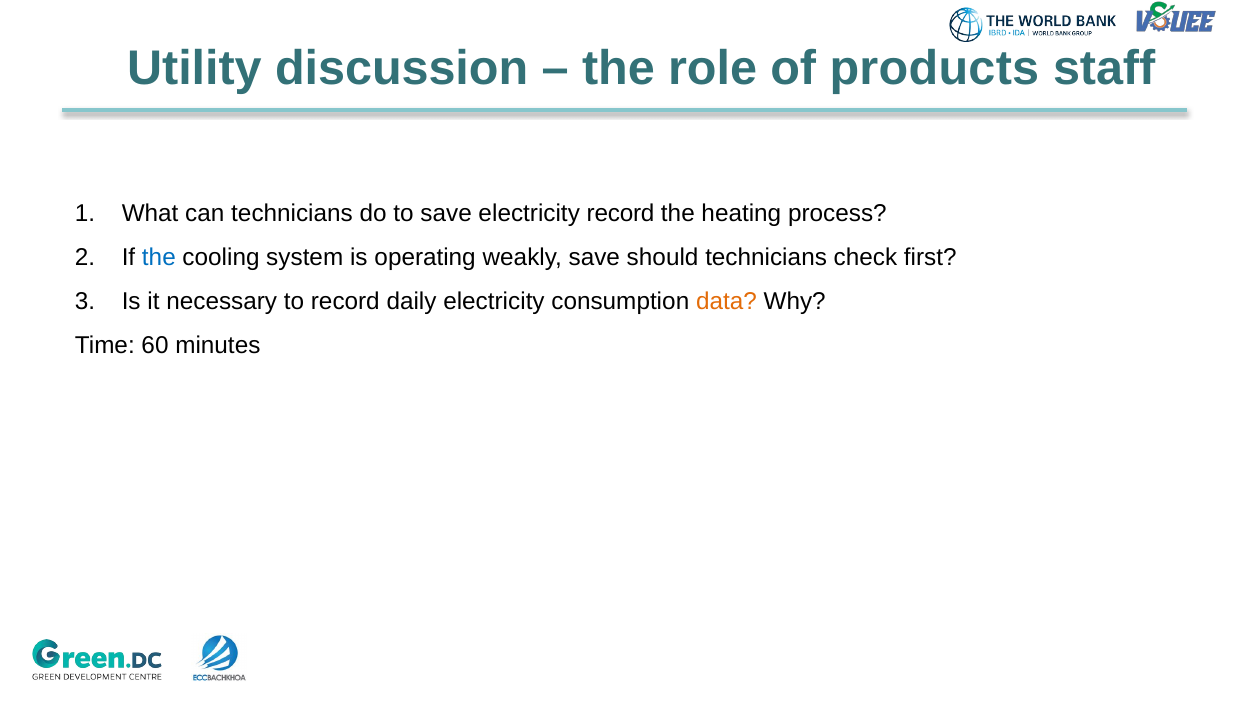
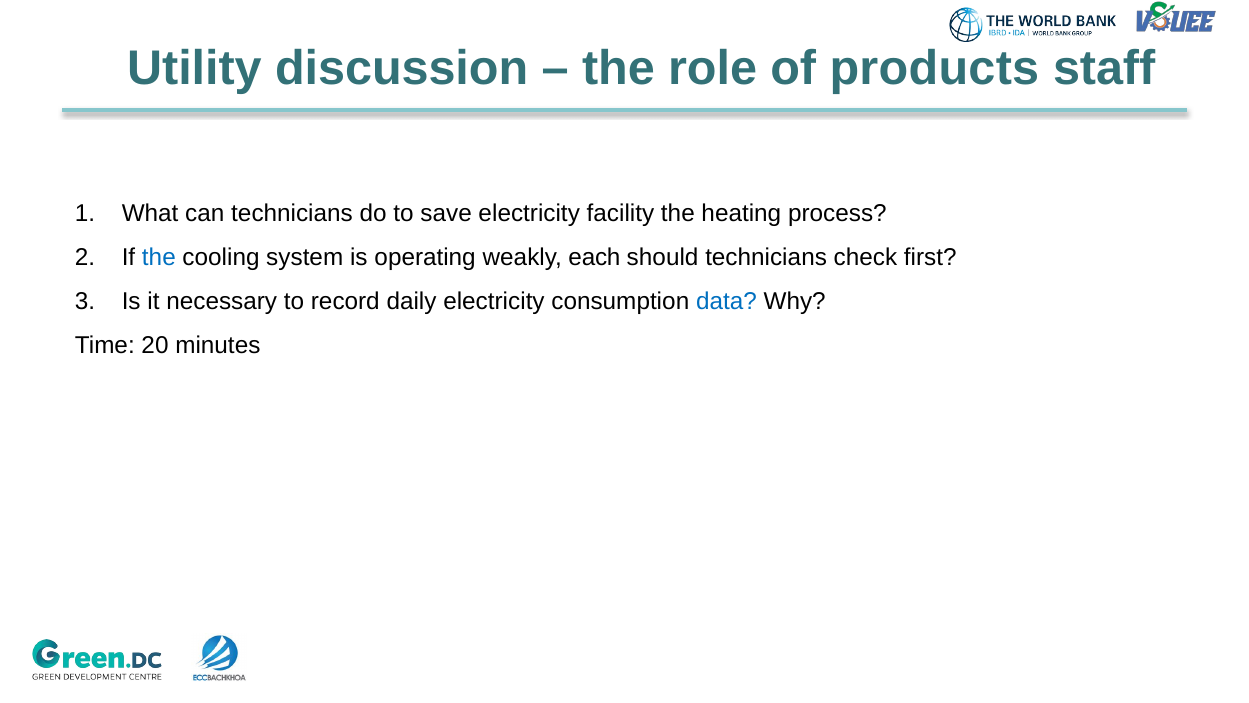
electricity record: record -> facility (620, 214)
weakly save: save -> each (594, 258)
data colour: orange -> blue (726, 301)
60: 60 -> 20 (155, 345)
